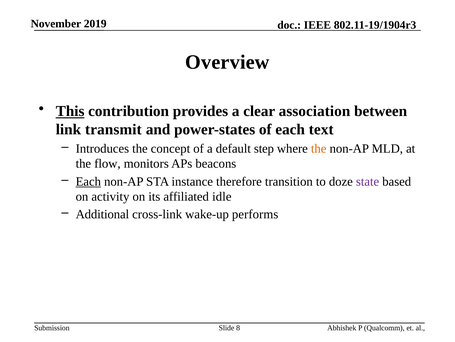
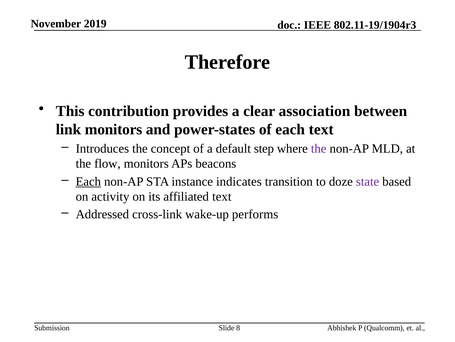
Overview: Overview -> Therefore (228, 62)
This underline: present -> none (70, 111)
link transmit: transmit -> monitors (114, 129)
the colour: orange -> purple (319, 148)
therefore: therefore -> indicates (239, 181)
affiliated idle: idle -> text (222, 196)
Additional: Additional -> Addressed (102, 214)
